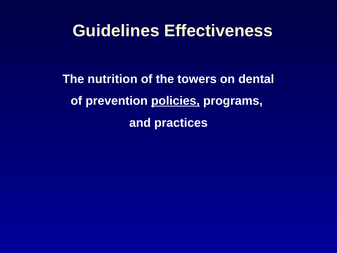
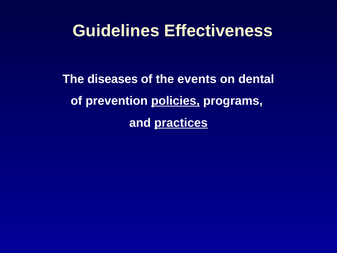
nutrition: nutrition -> diseases (113, 79)
towers: towers -> events (197, 79)
practices underline: none -> present (181, 123)
